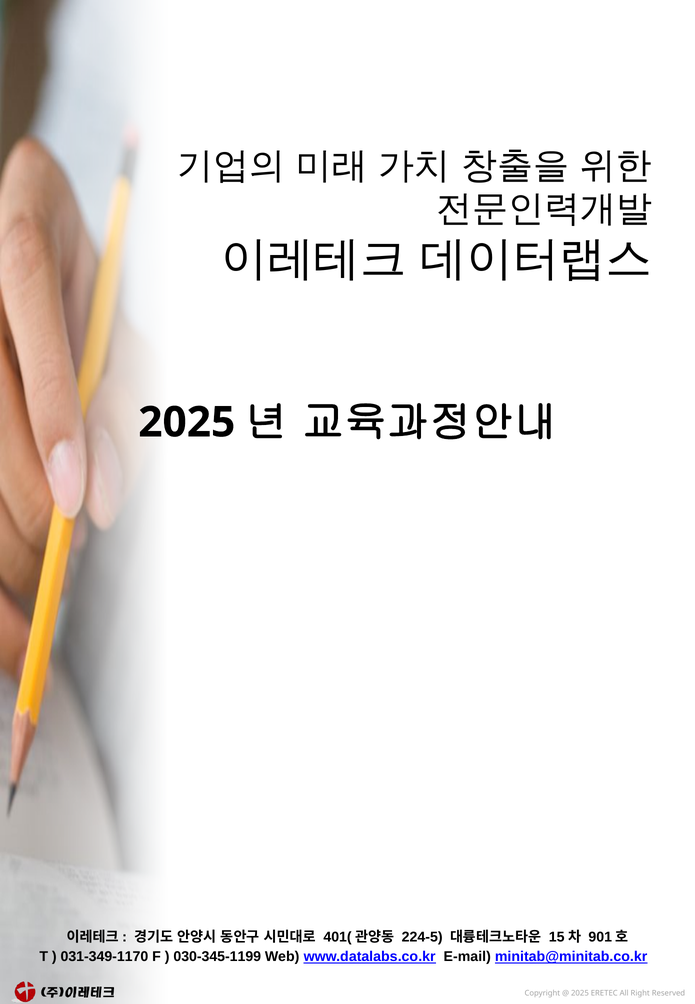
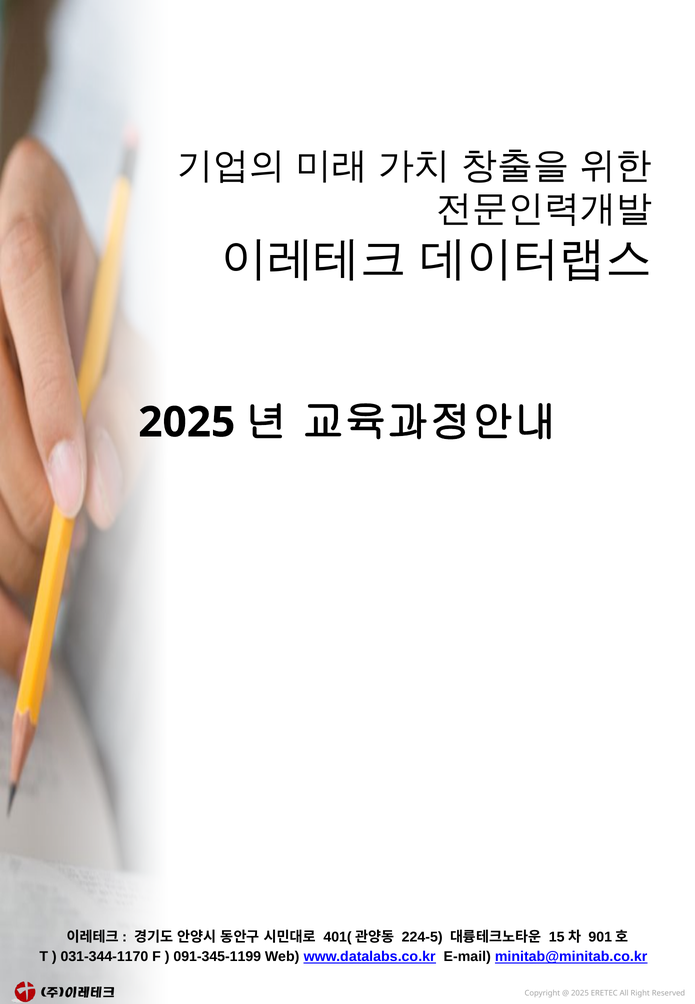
031-349-1170: 031-349-1170 -> 031-344-1170 (104, 957)
030-345-1199: 030-345-1199 -> 091-345-1199 (217, 957)
